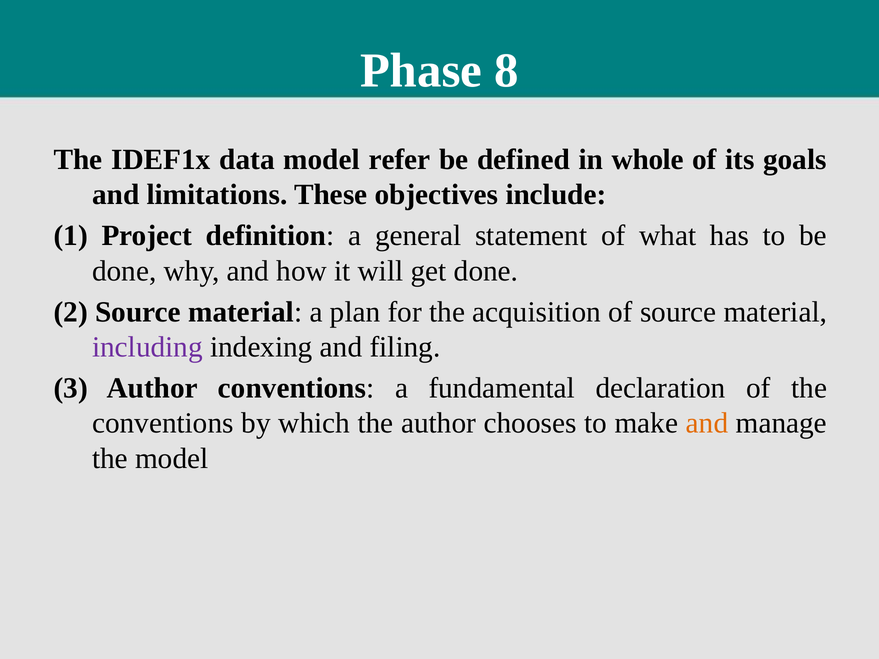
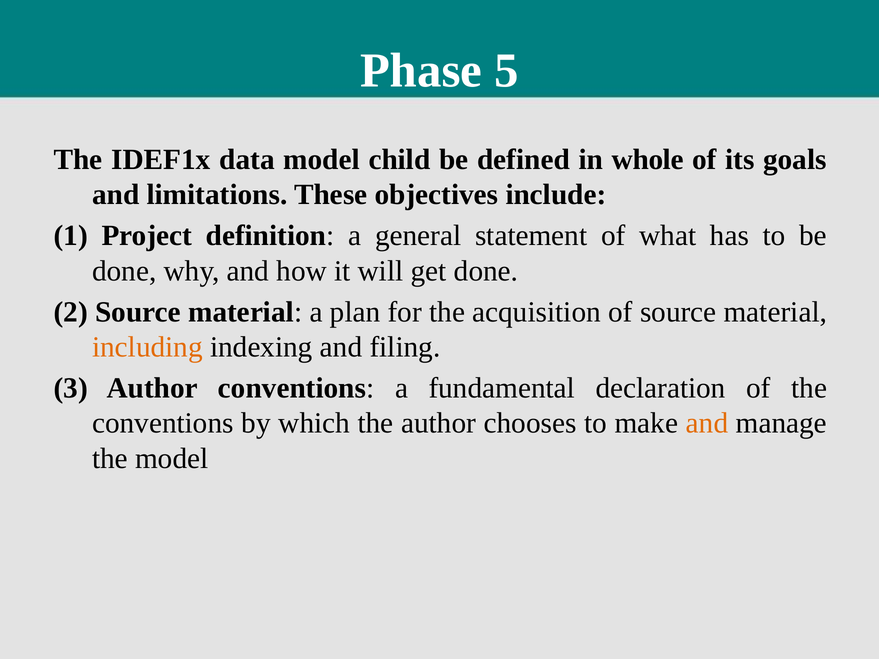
8: 8 -> 5 (506, 71)
refer: refer -> child (399, 160)
including colour: purple -> orange (147, 347)
